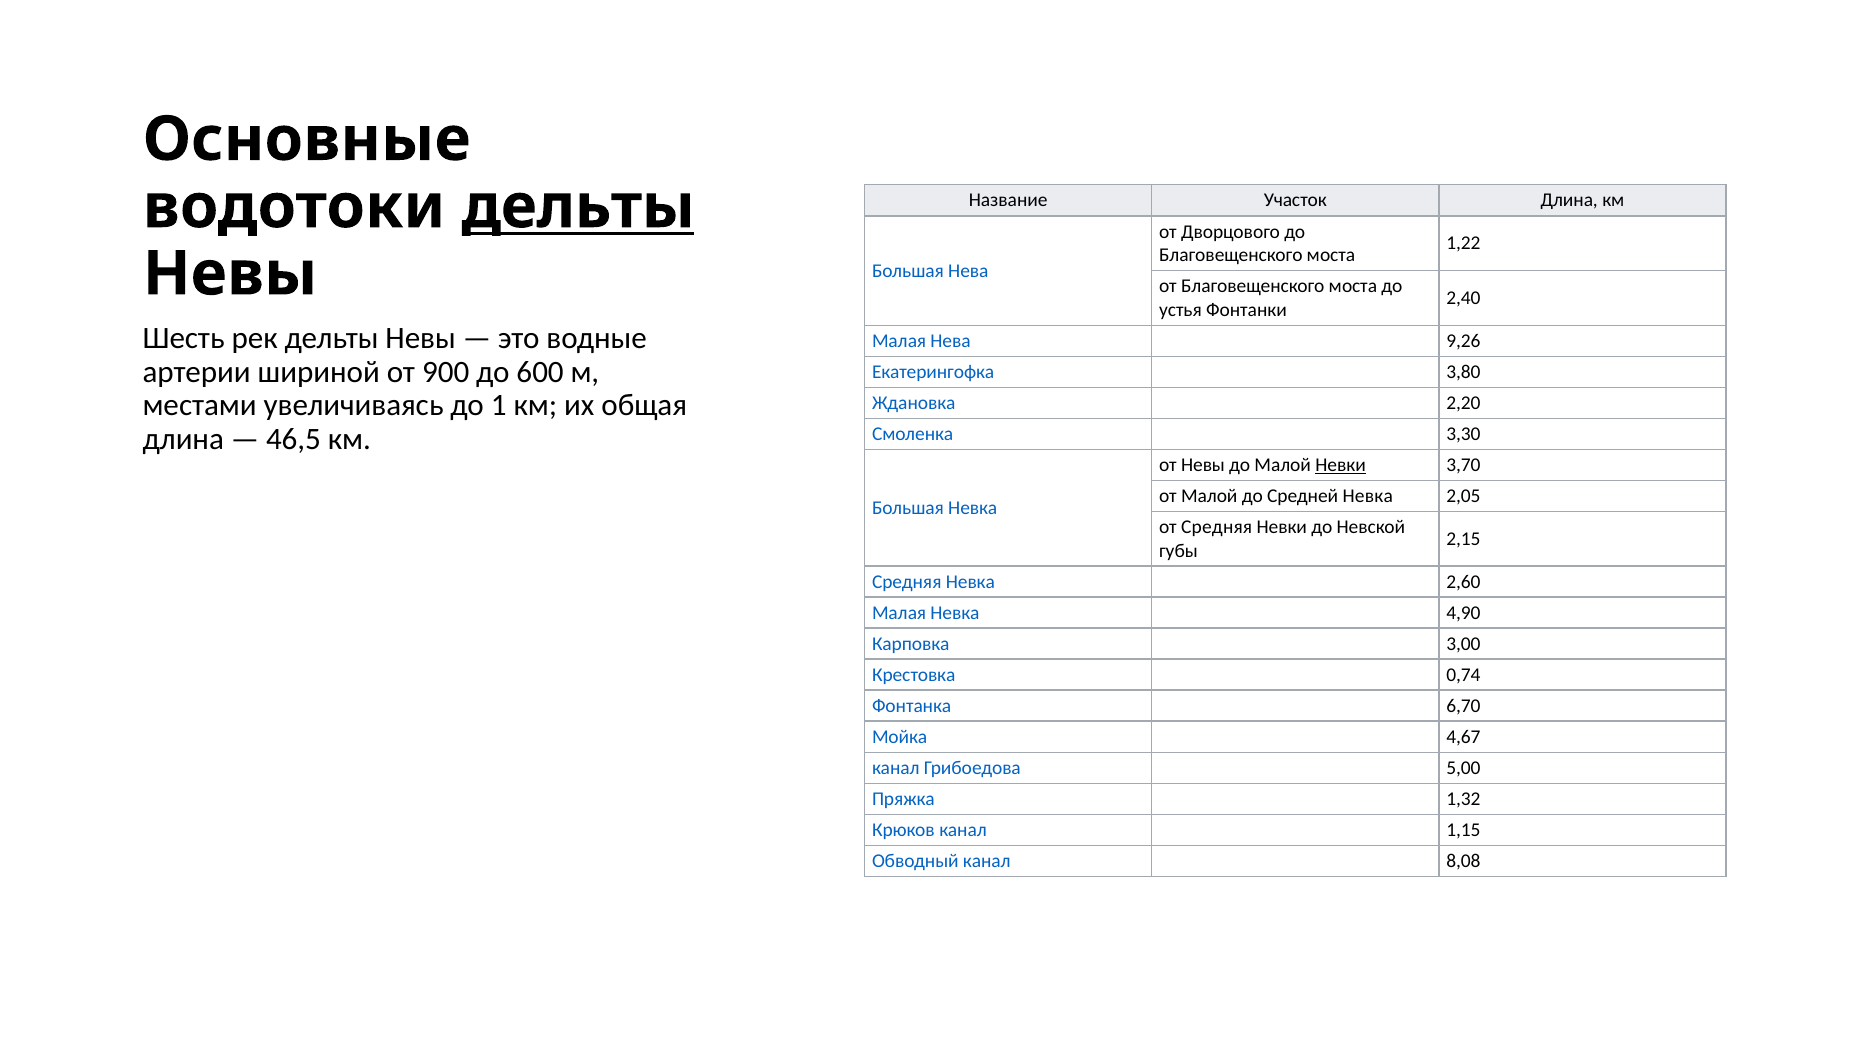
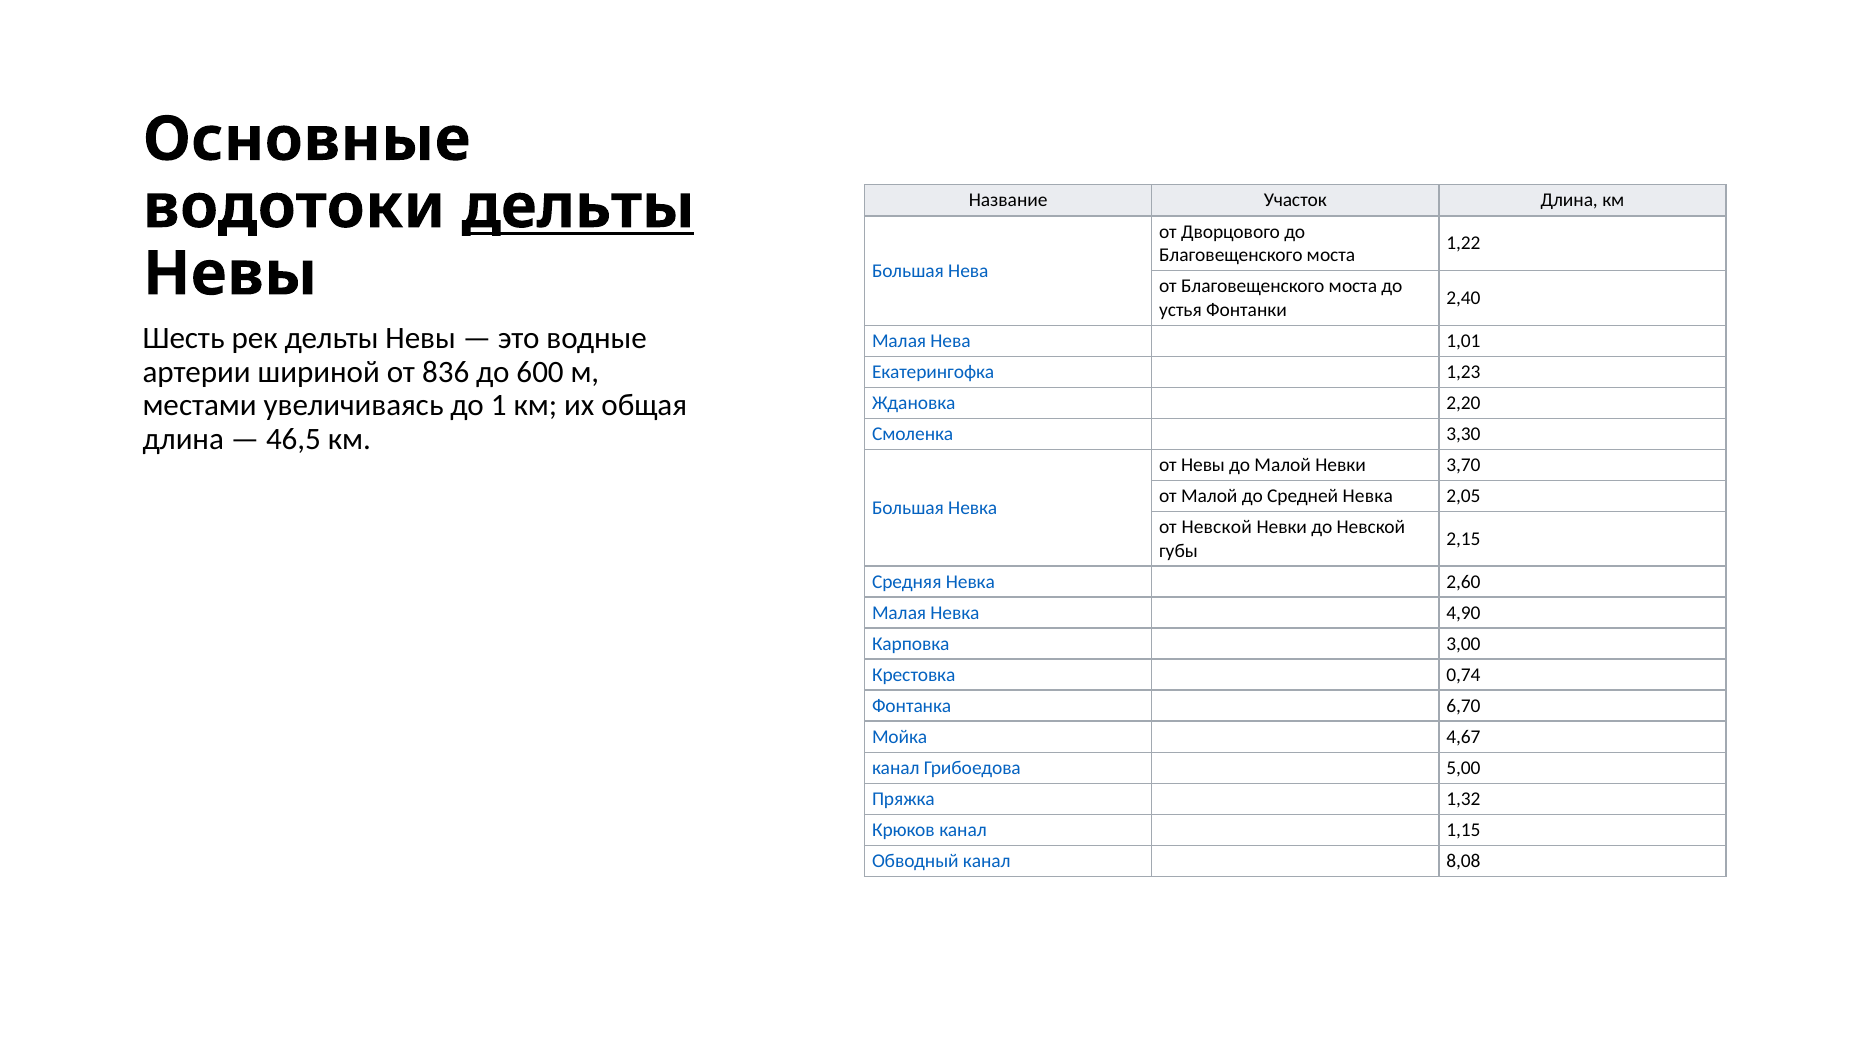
9,26: 9,26 -> 1,01 (1463, 341)
900: 900 -> 836 (446, 372)
3,80: 3,80 -> 1,23 (1463, 372)
Невки underline: present -> none (1341, 465)
от Средняя: Средняя -> Невской (1217, 527)
